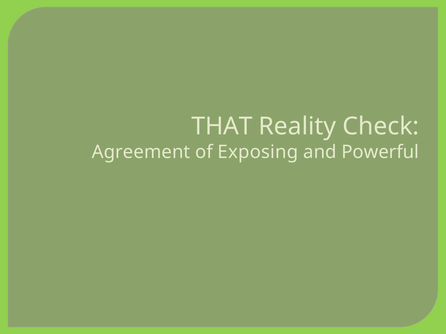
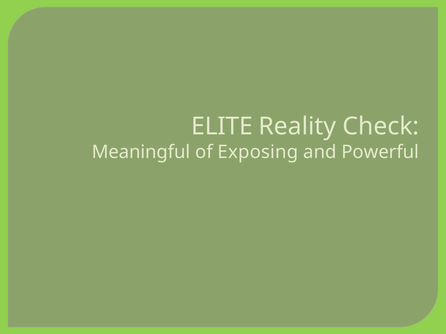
THAT: THAT -> ELITE (222, 127)
Agreement: Agreement -> Meaningful (141, 152)
